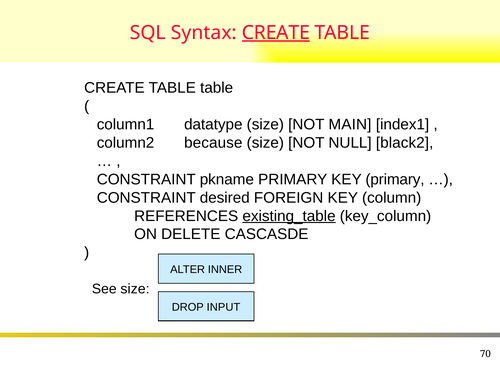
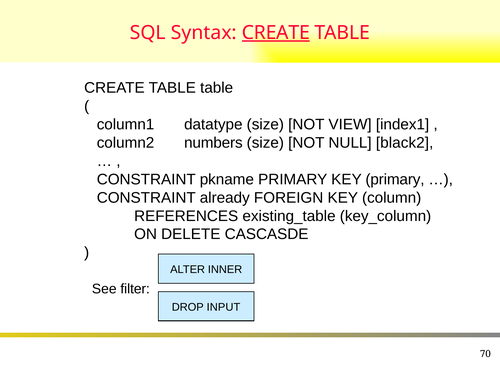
MAIN: MAIN -> VIEW (350, 124)
because: because -> numbers (213, 143)
desired: desired -> already (225, 198)
existing_table underline: present -> none (289, 216)
See size: size -> filter (135, 289)
